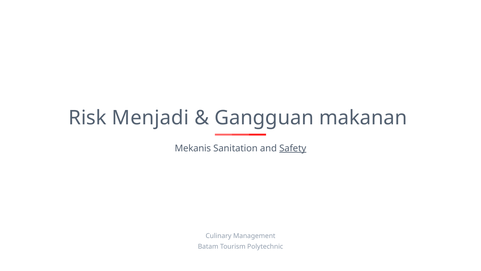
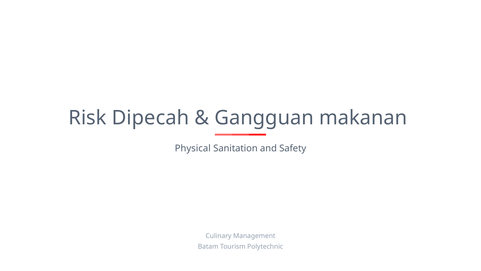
Menjadi: Menjadi -> Dipecah (150, 118)
Mekanis: Mekanis -> Physical (193, 148)
Safety underline: present -> none (293, 148)
